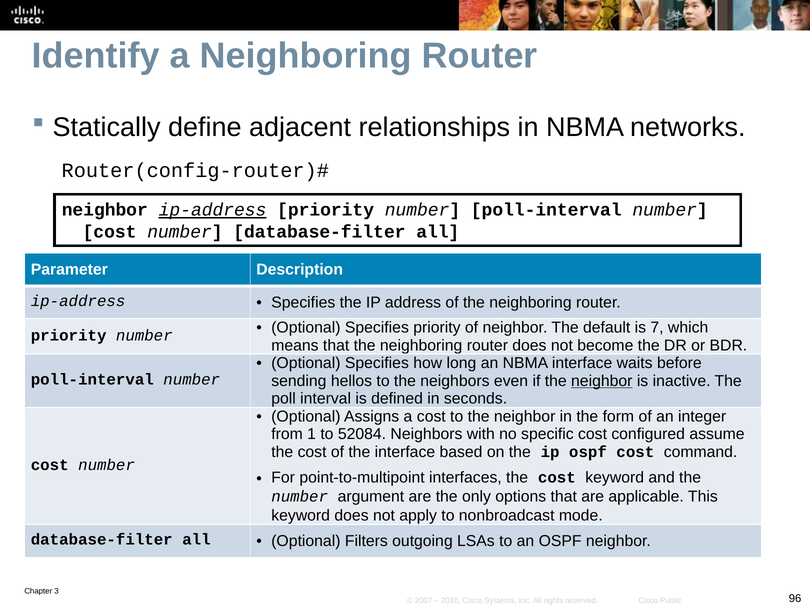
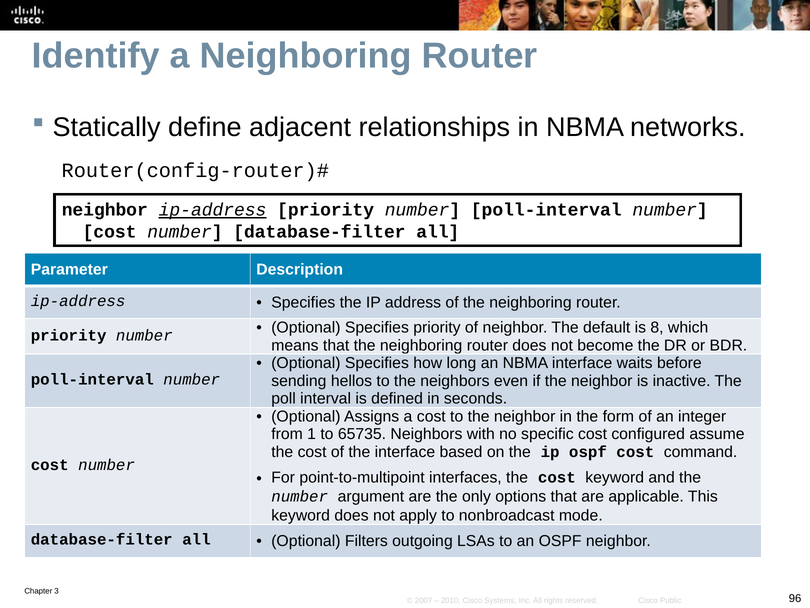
7: 7 -> 8 (657, 328)
neighbor underline: present -> none (602, 381)
52084: 52084 -> 65735 (362, 434)
